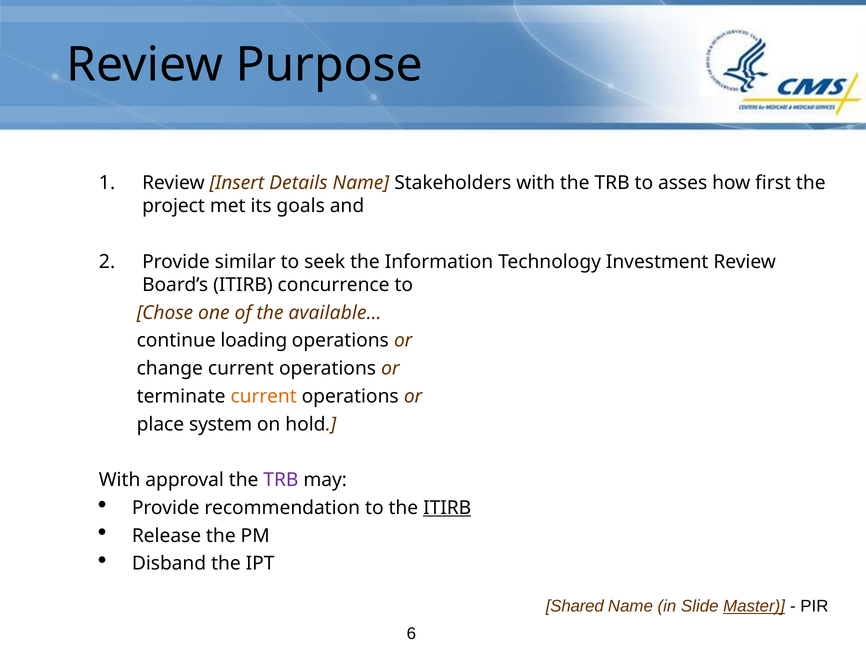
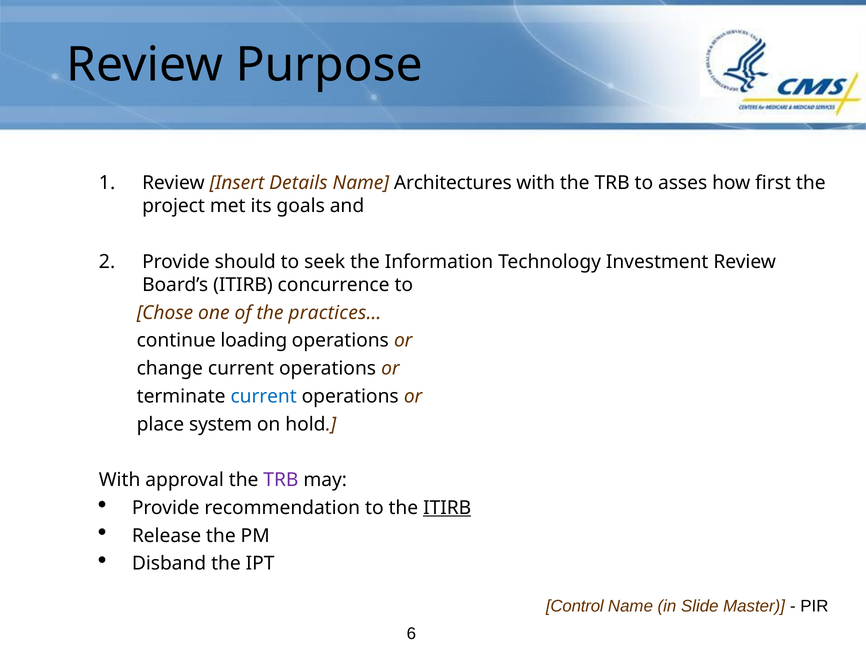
Stakeholders: Stakeholders -> Architectures (453, 183)
similar: similar -> should (245, 262)
available…: available… -> practices… (335, 313)
current colour: orange -> blue (264, 397)
Shared: Shared -> Control (575, 607)
Master underline: present -> none (754, 607)
